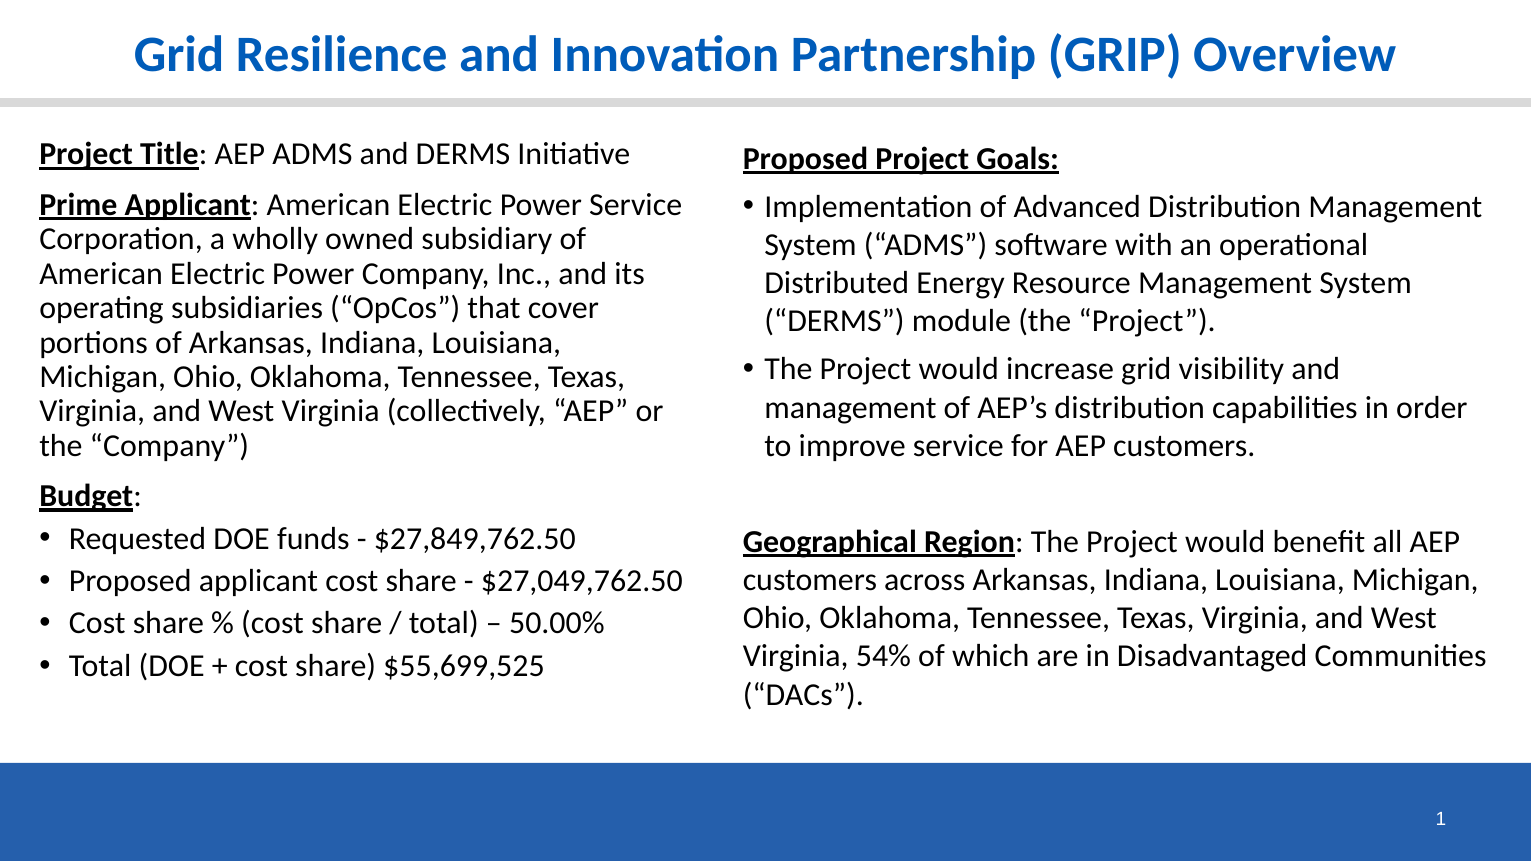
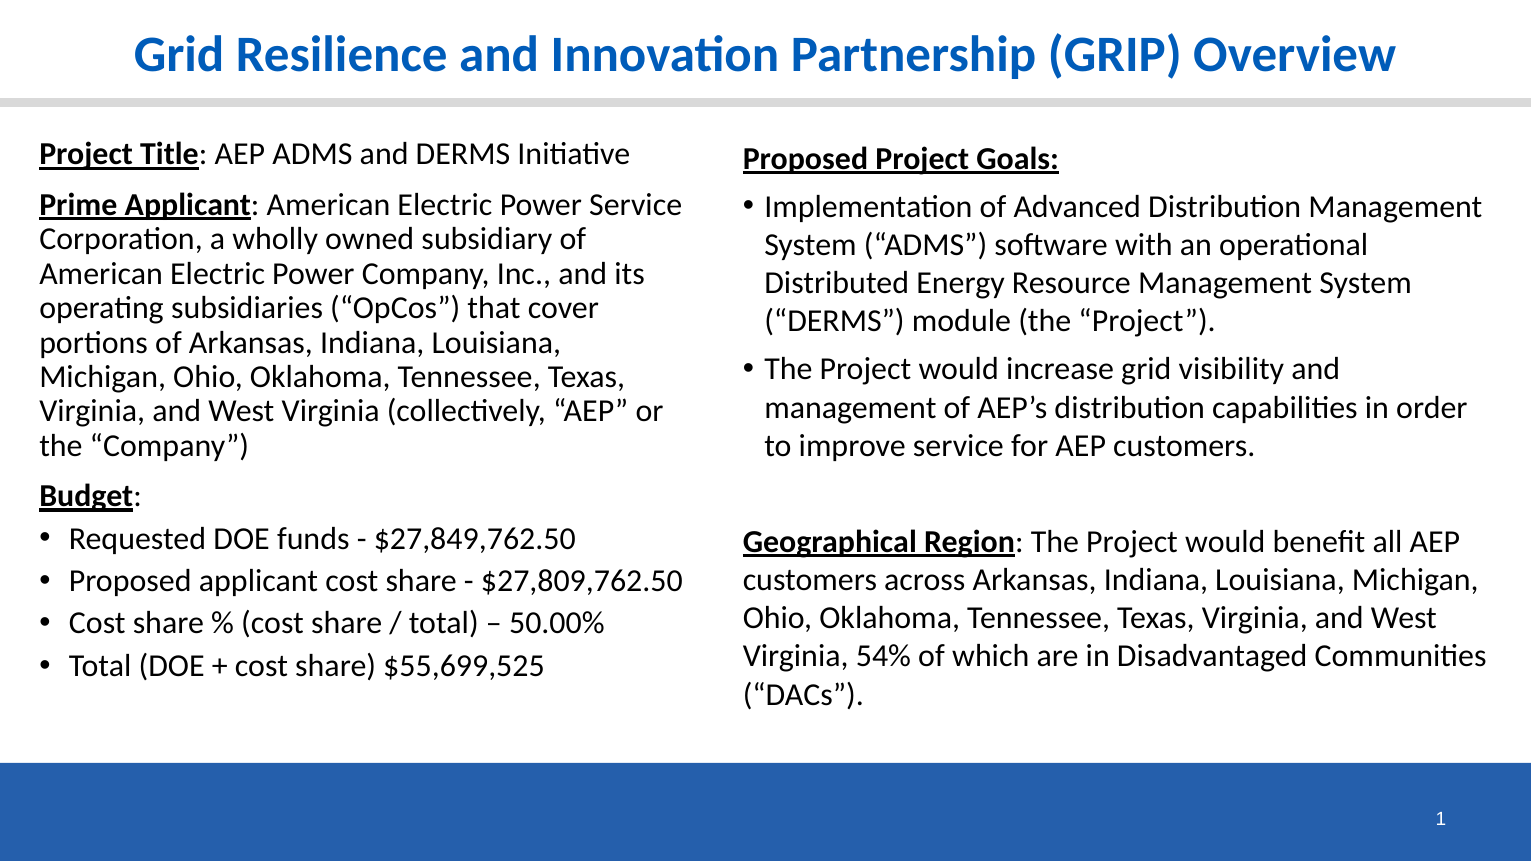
$27,049,762.50: $27,049,762.50 -> $27,809,762.50 (582, 581)
